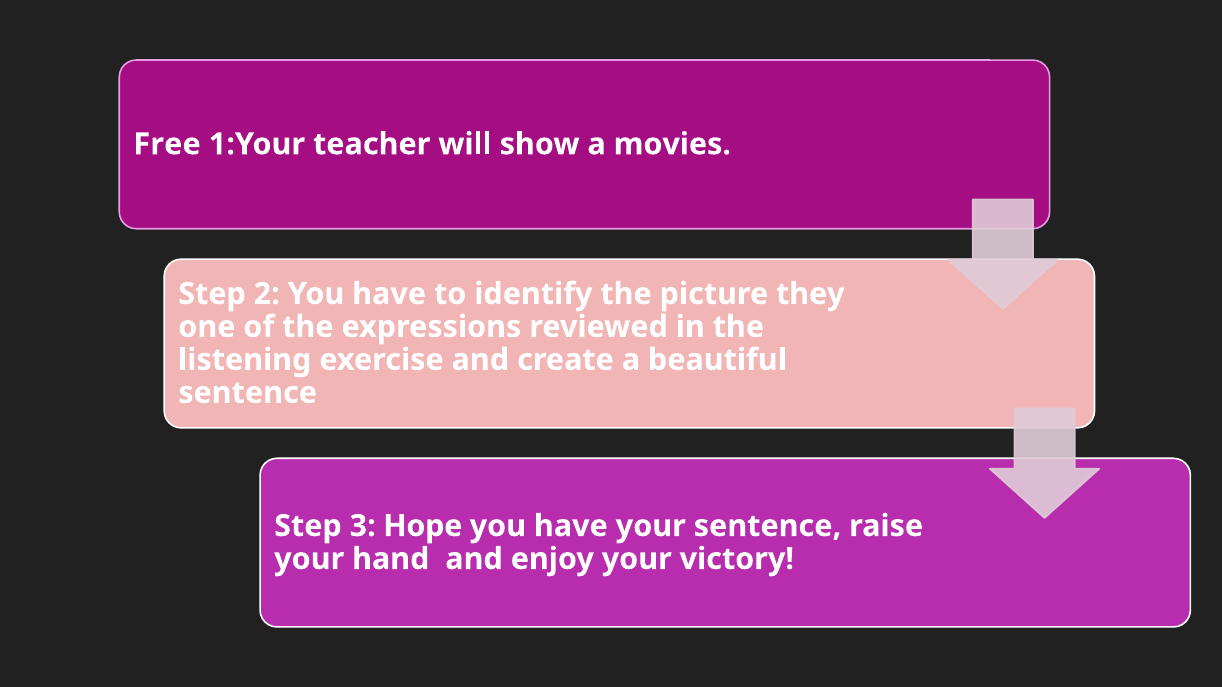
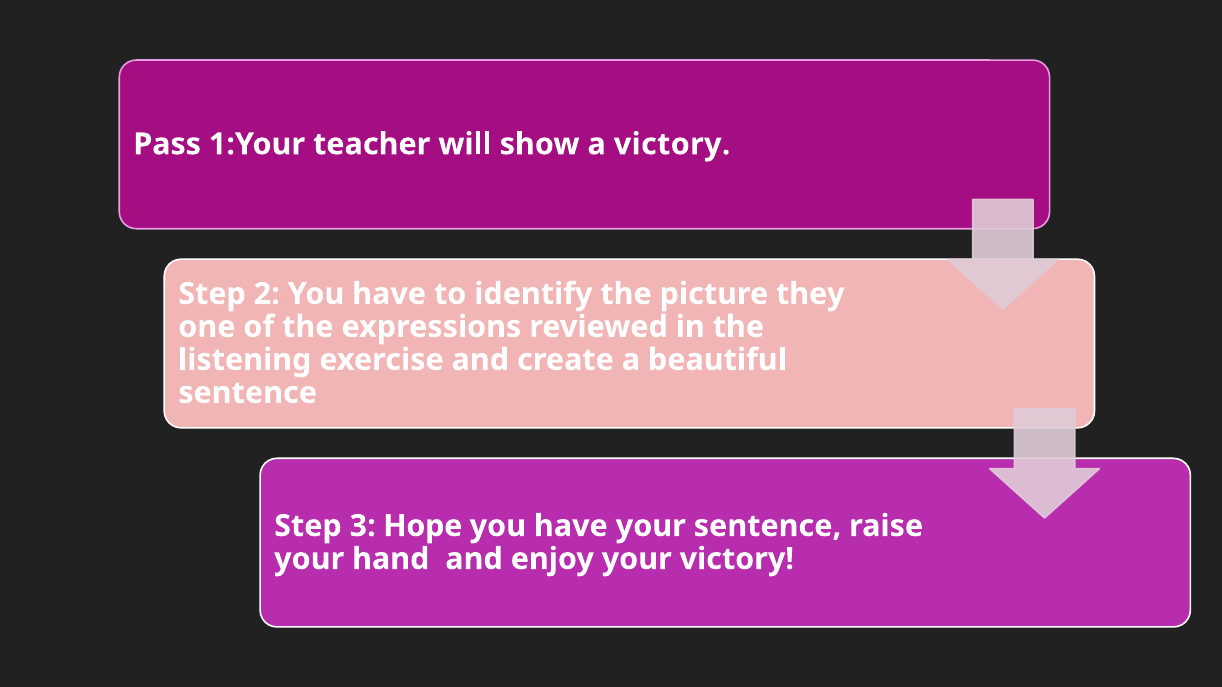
Free: Free -> Pass (167, 144)
a movies: movies -> victory (672, 144)
